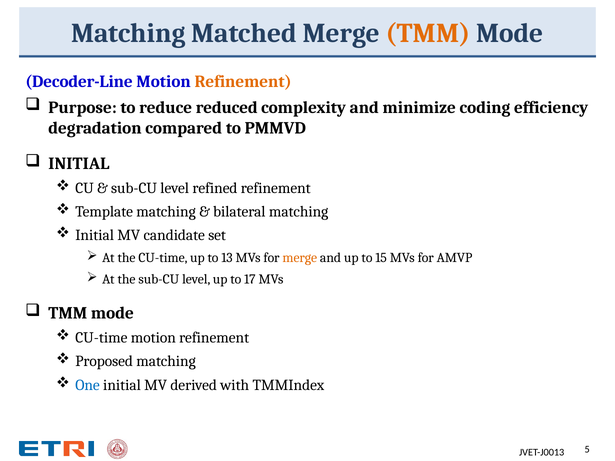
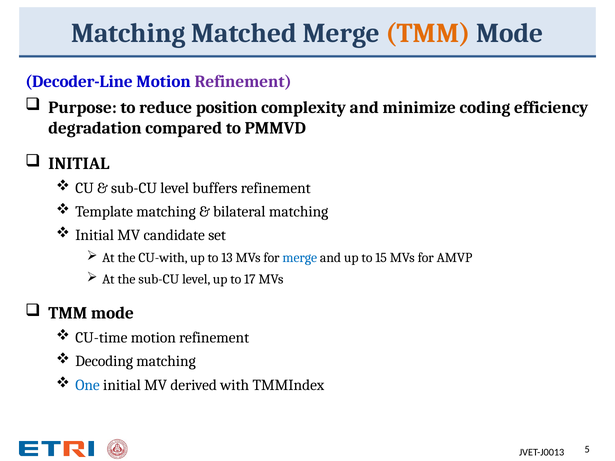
Refinement colour: orange -> purple (243, 82)
reduced: reduced -> position (227, 107)
refined: refined -> buffers (215, 188)
the CU-time: CU-time -> CU-with (163, 258)
merge colour: orange -> blue (300, 258)
Proposed: Proposed -> Decoding (104, 362)
